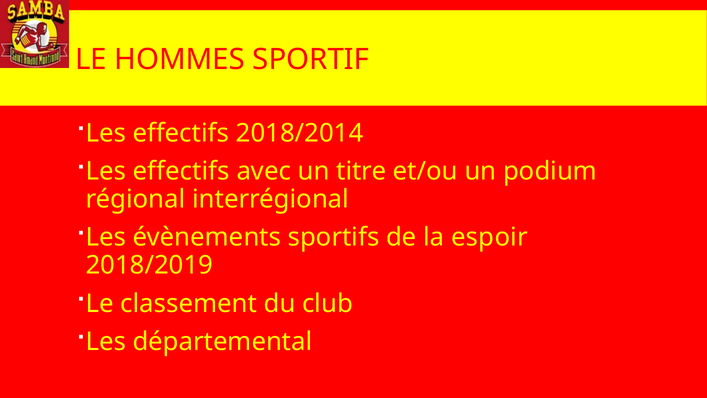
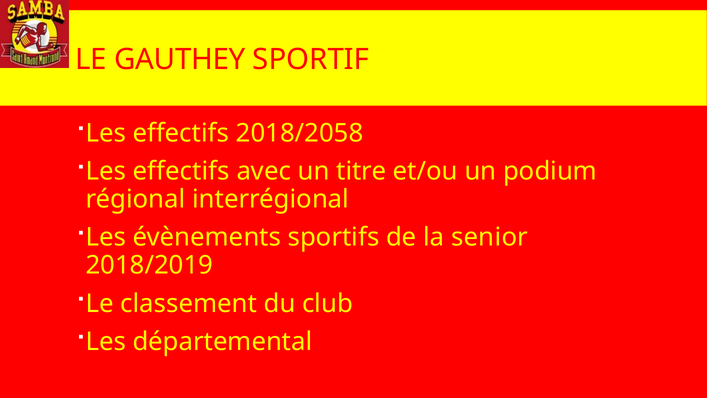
HOMMES: HOMMES -> GAUTHEY (180, 59)
2018/2014: 2018/2014 -> 2018/2058 (300, 133)
espoir: espoir -> senior (490, 237)
